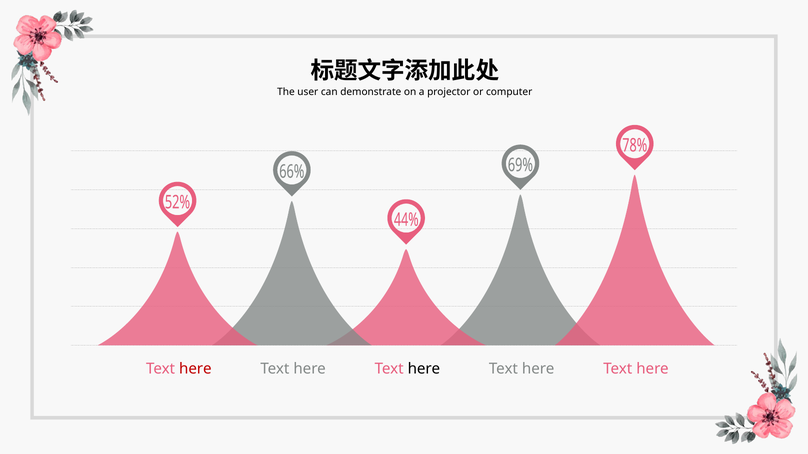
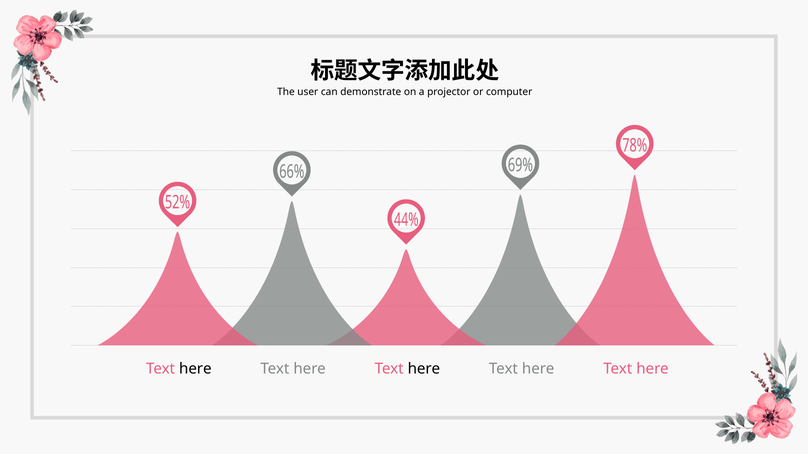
here colour: red -> black (195, 369)
